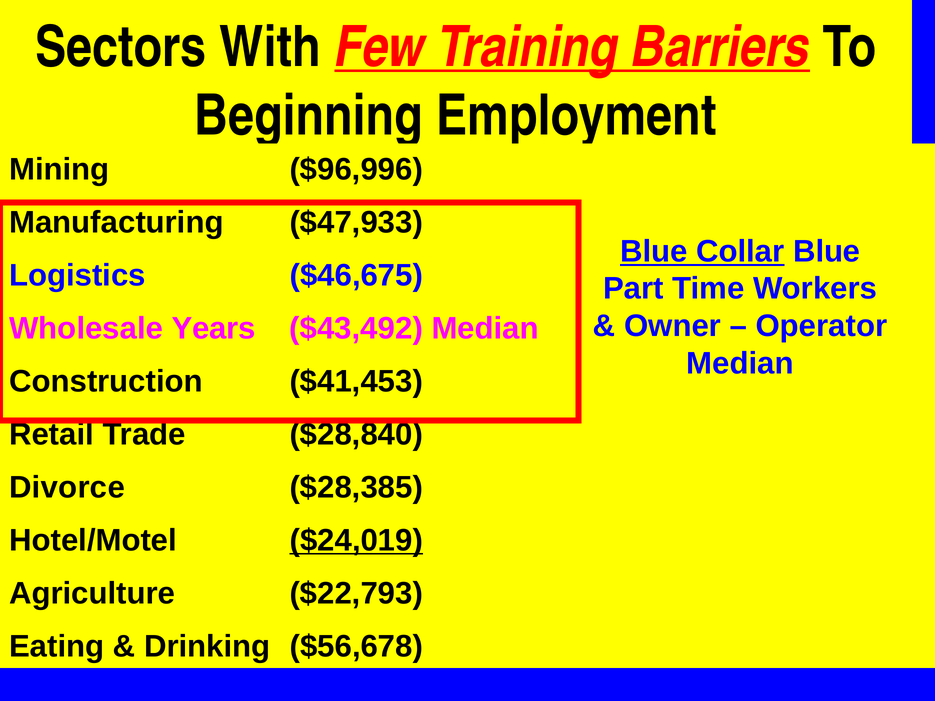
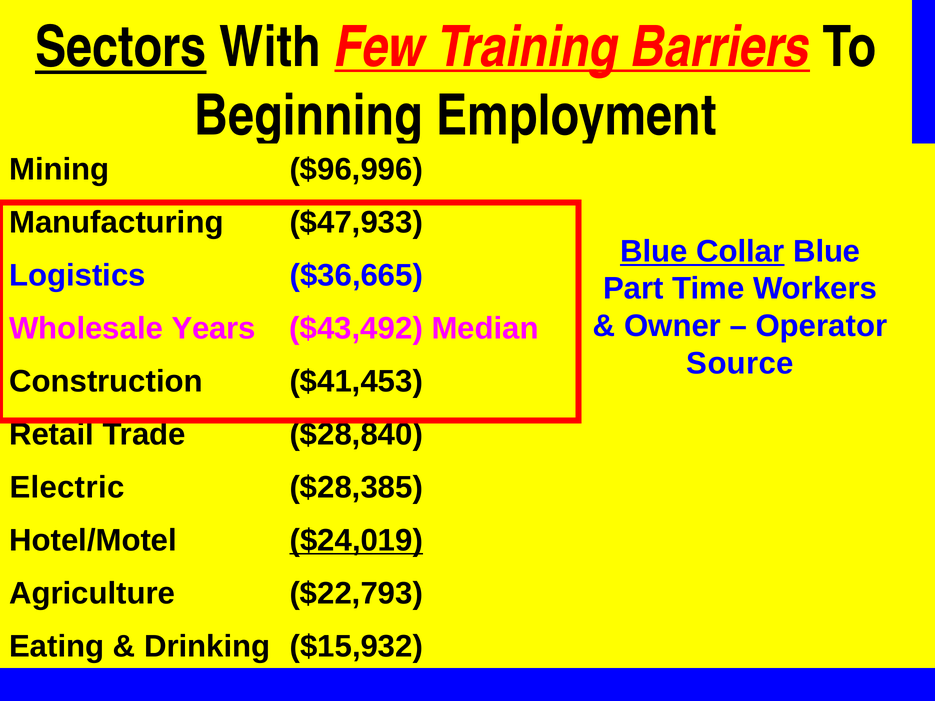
Sectors underline: none -> present (121, 48)
$46,675: $46,675 -> $36,665 (356, 276)
Median: Median -> Source (740, 364)
Divorce: Divorce -> Electric (67, 488)
$56,678: $56,678 -> $15,932 (356, 646)
